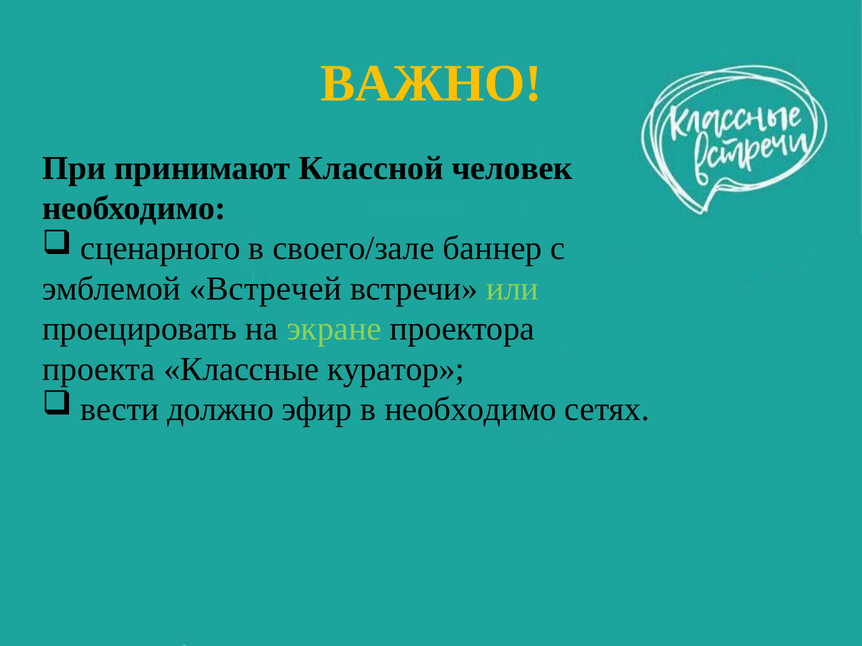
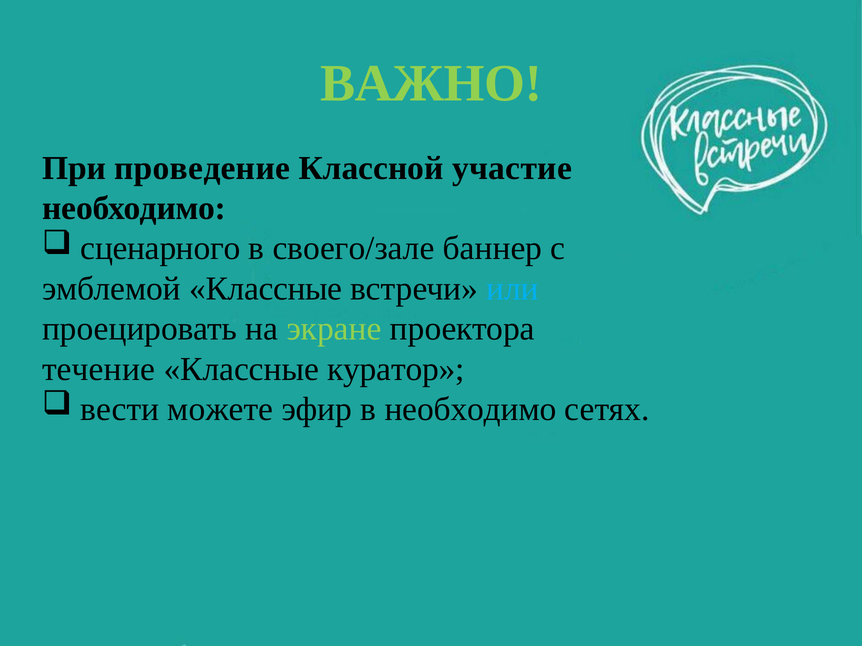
ВАЖНО colour: yellow -> light green (431, 83)
принимают: принимают -> проведение (202, 168)
человек: человек -> участие (512, 168)
эмблемой Встречей: Встречей -> Классные (266, 289)
или colour: light green -> light blue (513, 289)
проекта: проекта -> течение (99, 369)
должно: должно -> можете (220, 410)
